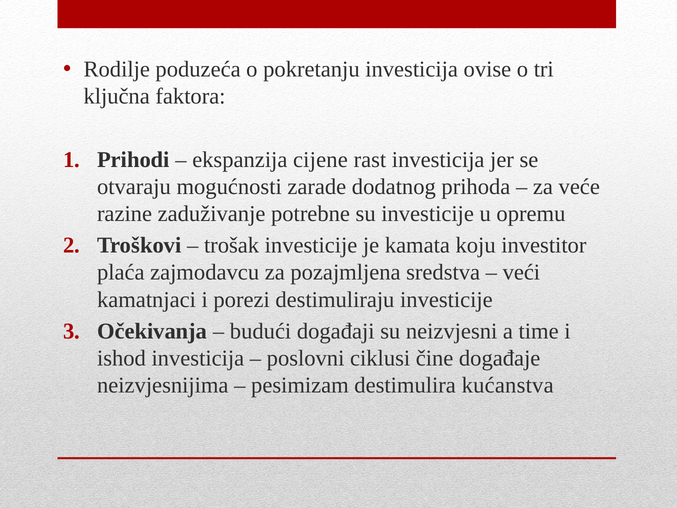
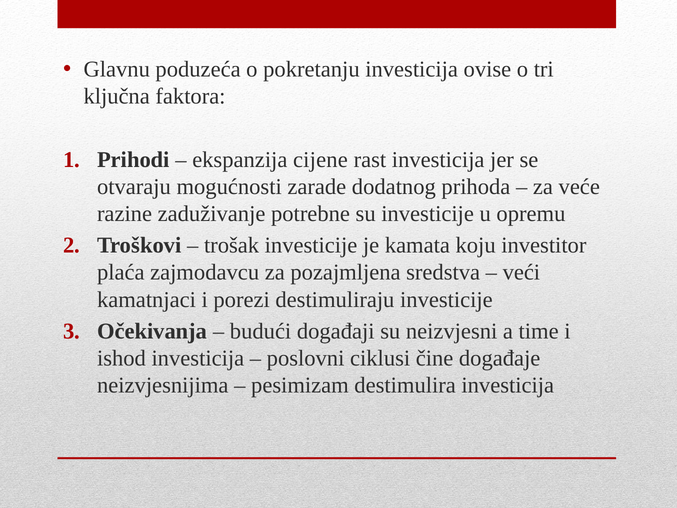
Rodilje: Rodilje -> Glavnu (117, 69)
destimulira kućanstva: kućanstva -> investicija (508, 385)
